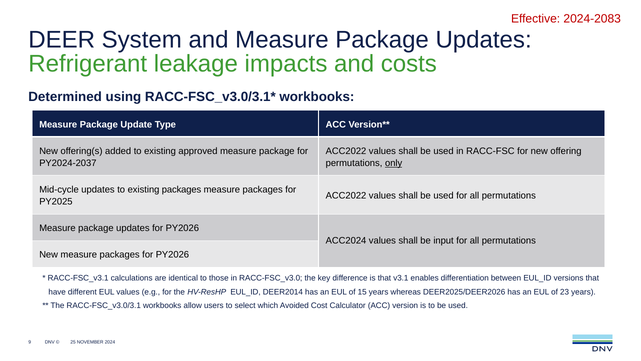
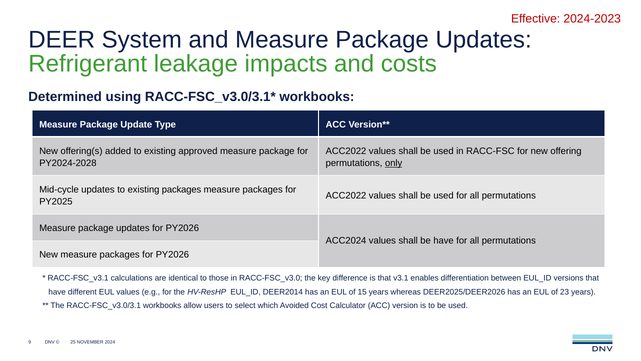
2024-2083: 2024-2083 -> 2024-2023 (592, 19)
PY2024-2037: PY2024-2037 -> PY2024-2028 (68, 163)
be input: input -> have (444, 241)
